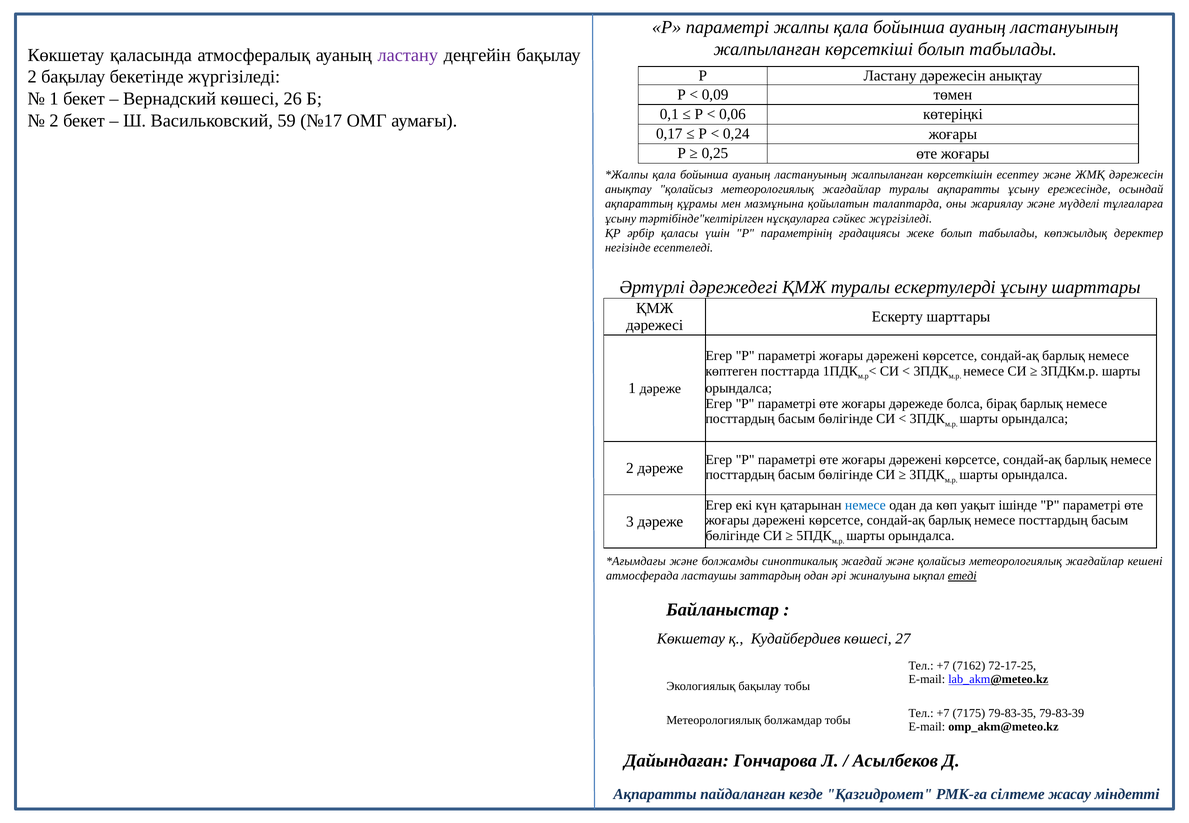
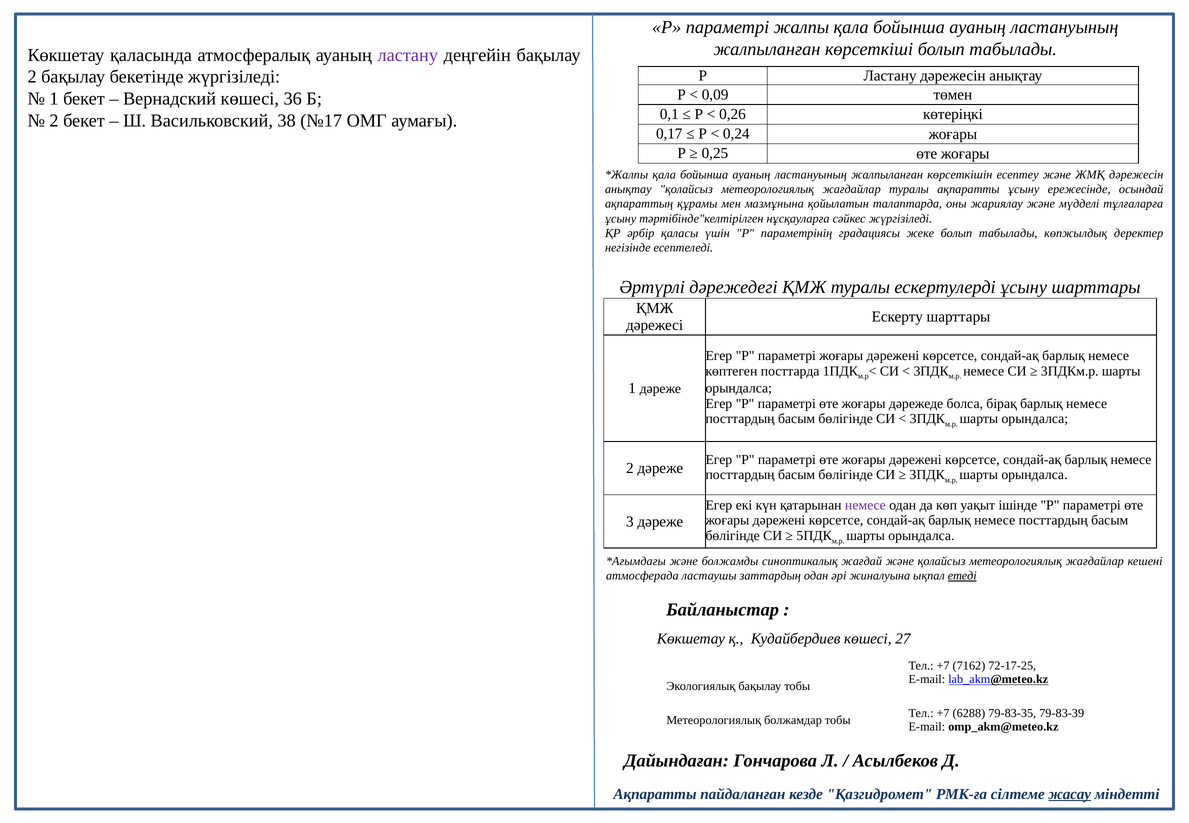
26: 26 -> 36 (293, 99)
0,06: 0,06 -> 0,26 (733, 114)
59: 59 -> 38 (287, 121)
немесе colour: blue -> purple (865, 505)
7175: 7175 -> 6288 (969, 714)
жасау underline: none -> present (1070, 794)
